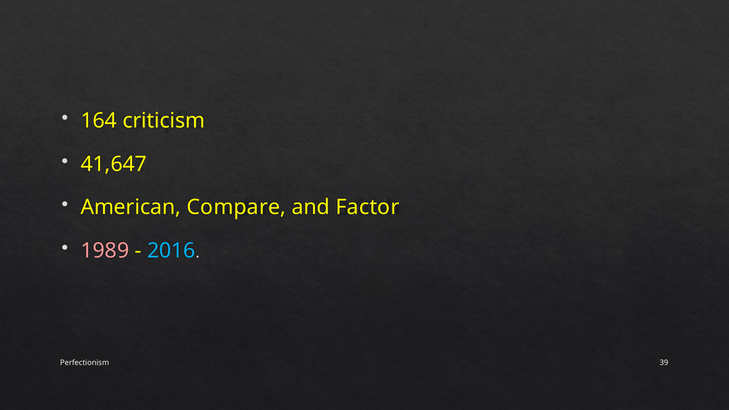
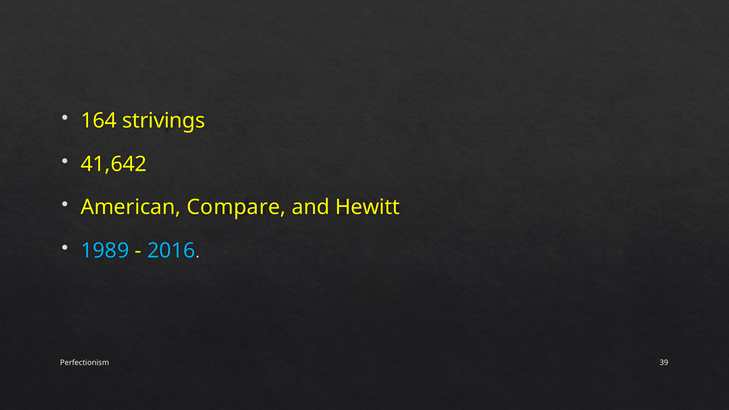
criticism: criticism -> strivings (164, 121)
41,647: 41,647 -> 41,642 (114, 164)
Factor: Factor -> Hewitt (368, 207)
1989 colour: pink -> light blue (105, 251)
